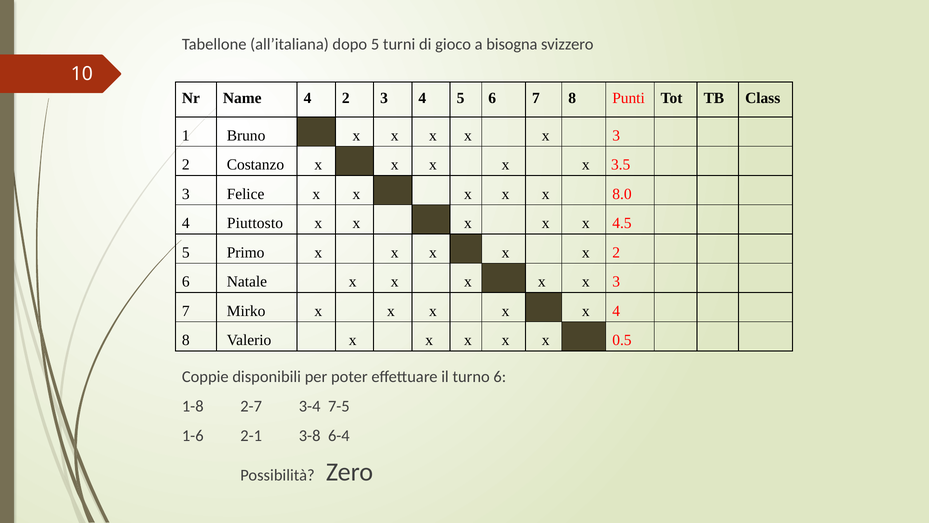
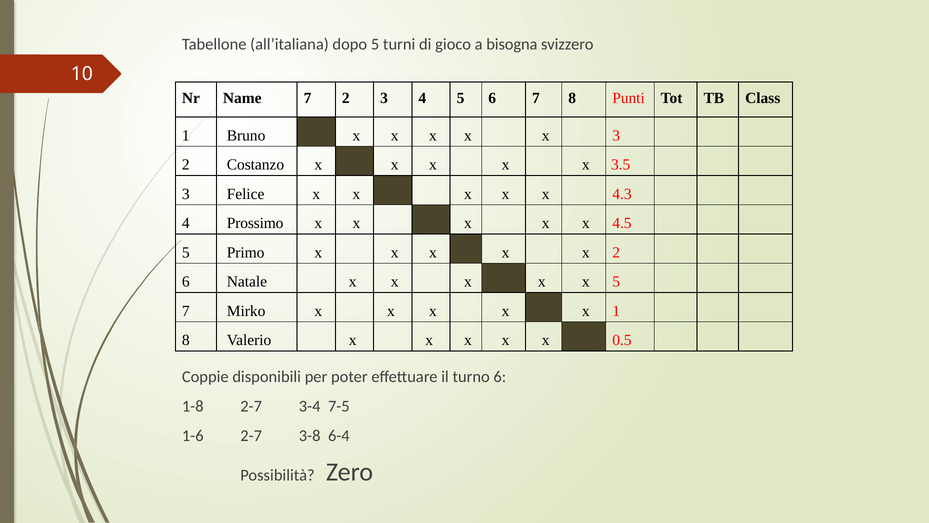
Name 4: 4 -> 7 (308, 98)
8.0: 8.0 -> 4.3 (622, 194)
Piuttosto: Piuttosto -> Prossimo (255, 223)
3: 3 -> 5 (616, 281)
x 4: 4 -> 1 (616, 311)
1-6 2-1: 2-1 -> 2-7 (251, 436)
